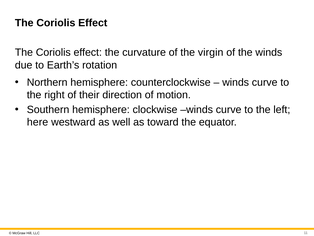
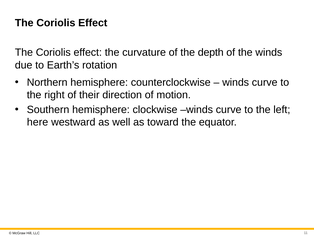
virgin: virgin -> depth (211, 52)
